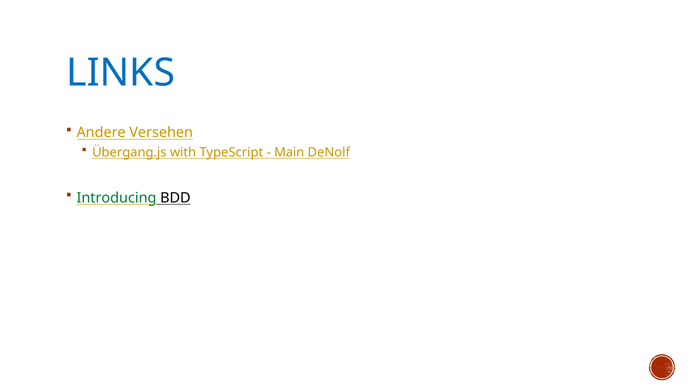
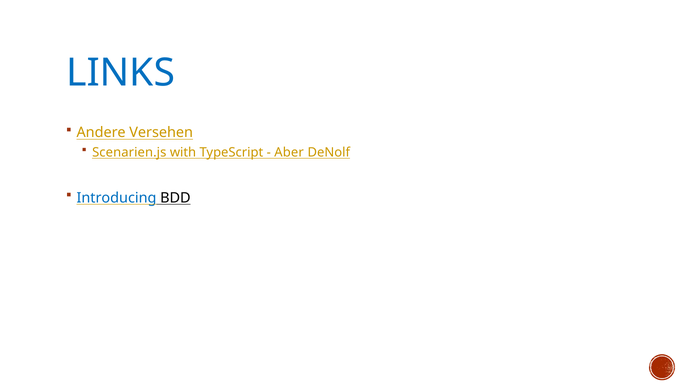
Übergang.js: Übergang.js -> Scenarien.js (129, 153)
Main: Main -> Aber (289, 153)
Introducing colour: green -> blue (117, 198)
